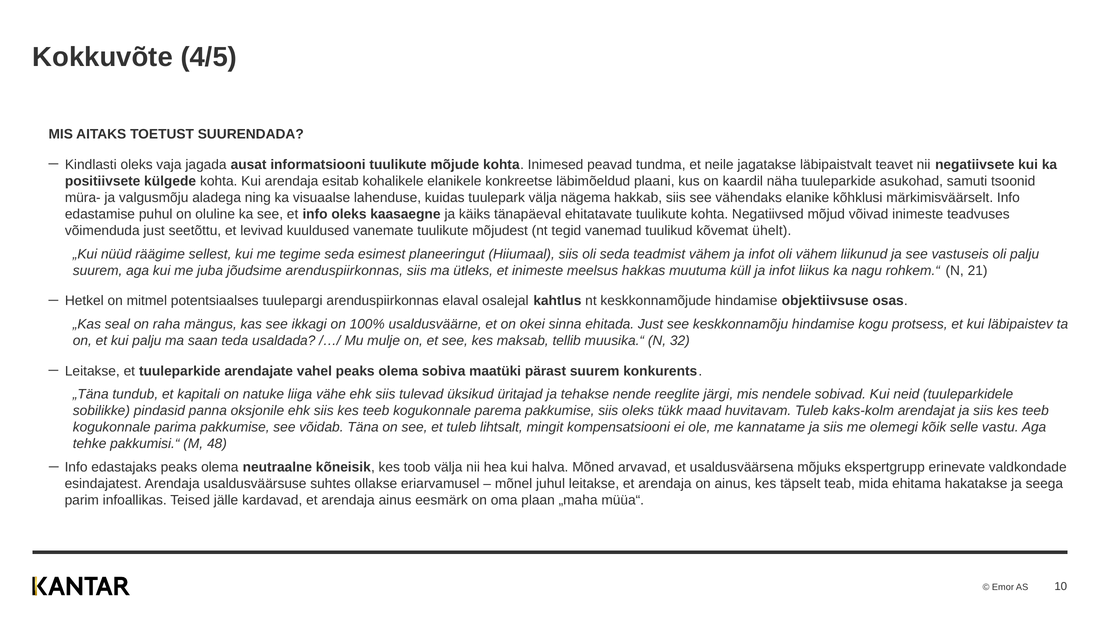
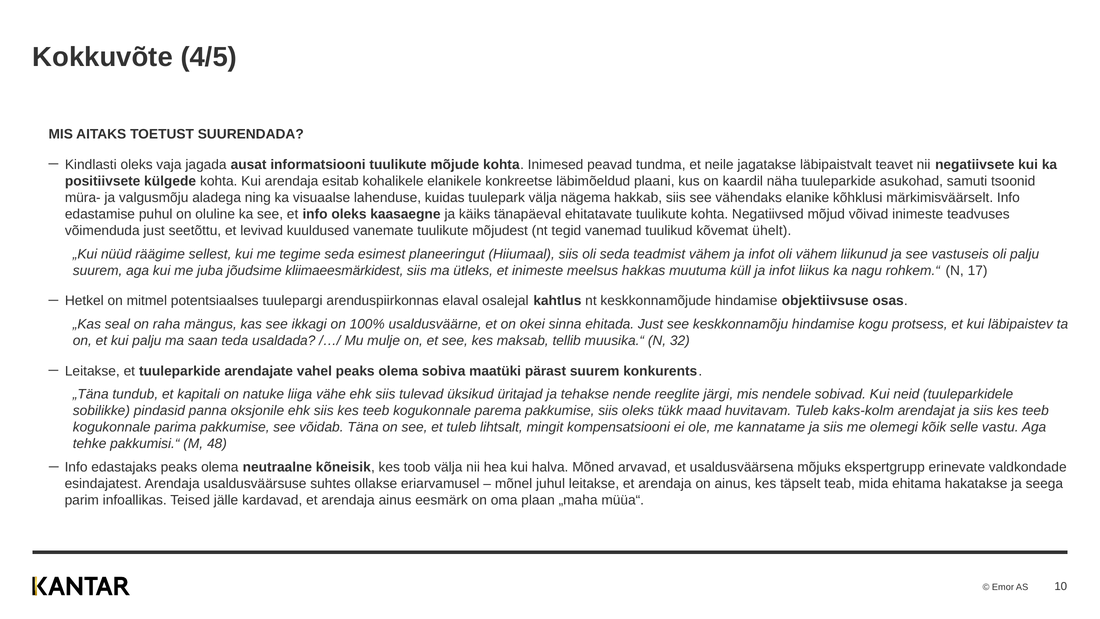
jõudsime arenduspiirkonnas: arenduspiirkonnas -> kliimaeesmärkidest (344, 271)
21: 21 -> 17 (978, 271)
